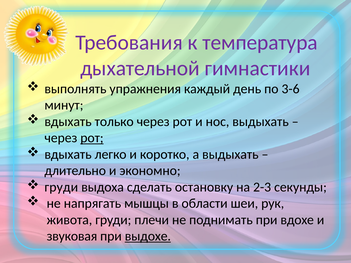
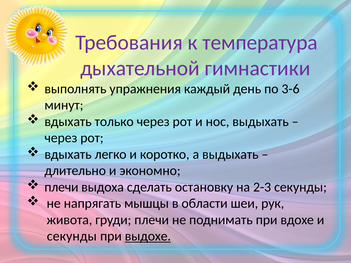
рот underline: present -> none (92, 138)
груди: груди -> плечи (61, 187)
звуковая: звуковая -> секунды (72, 236)
